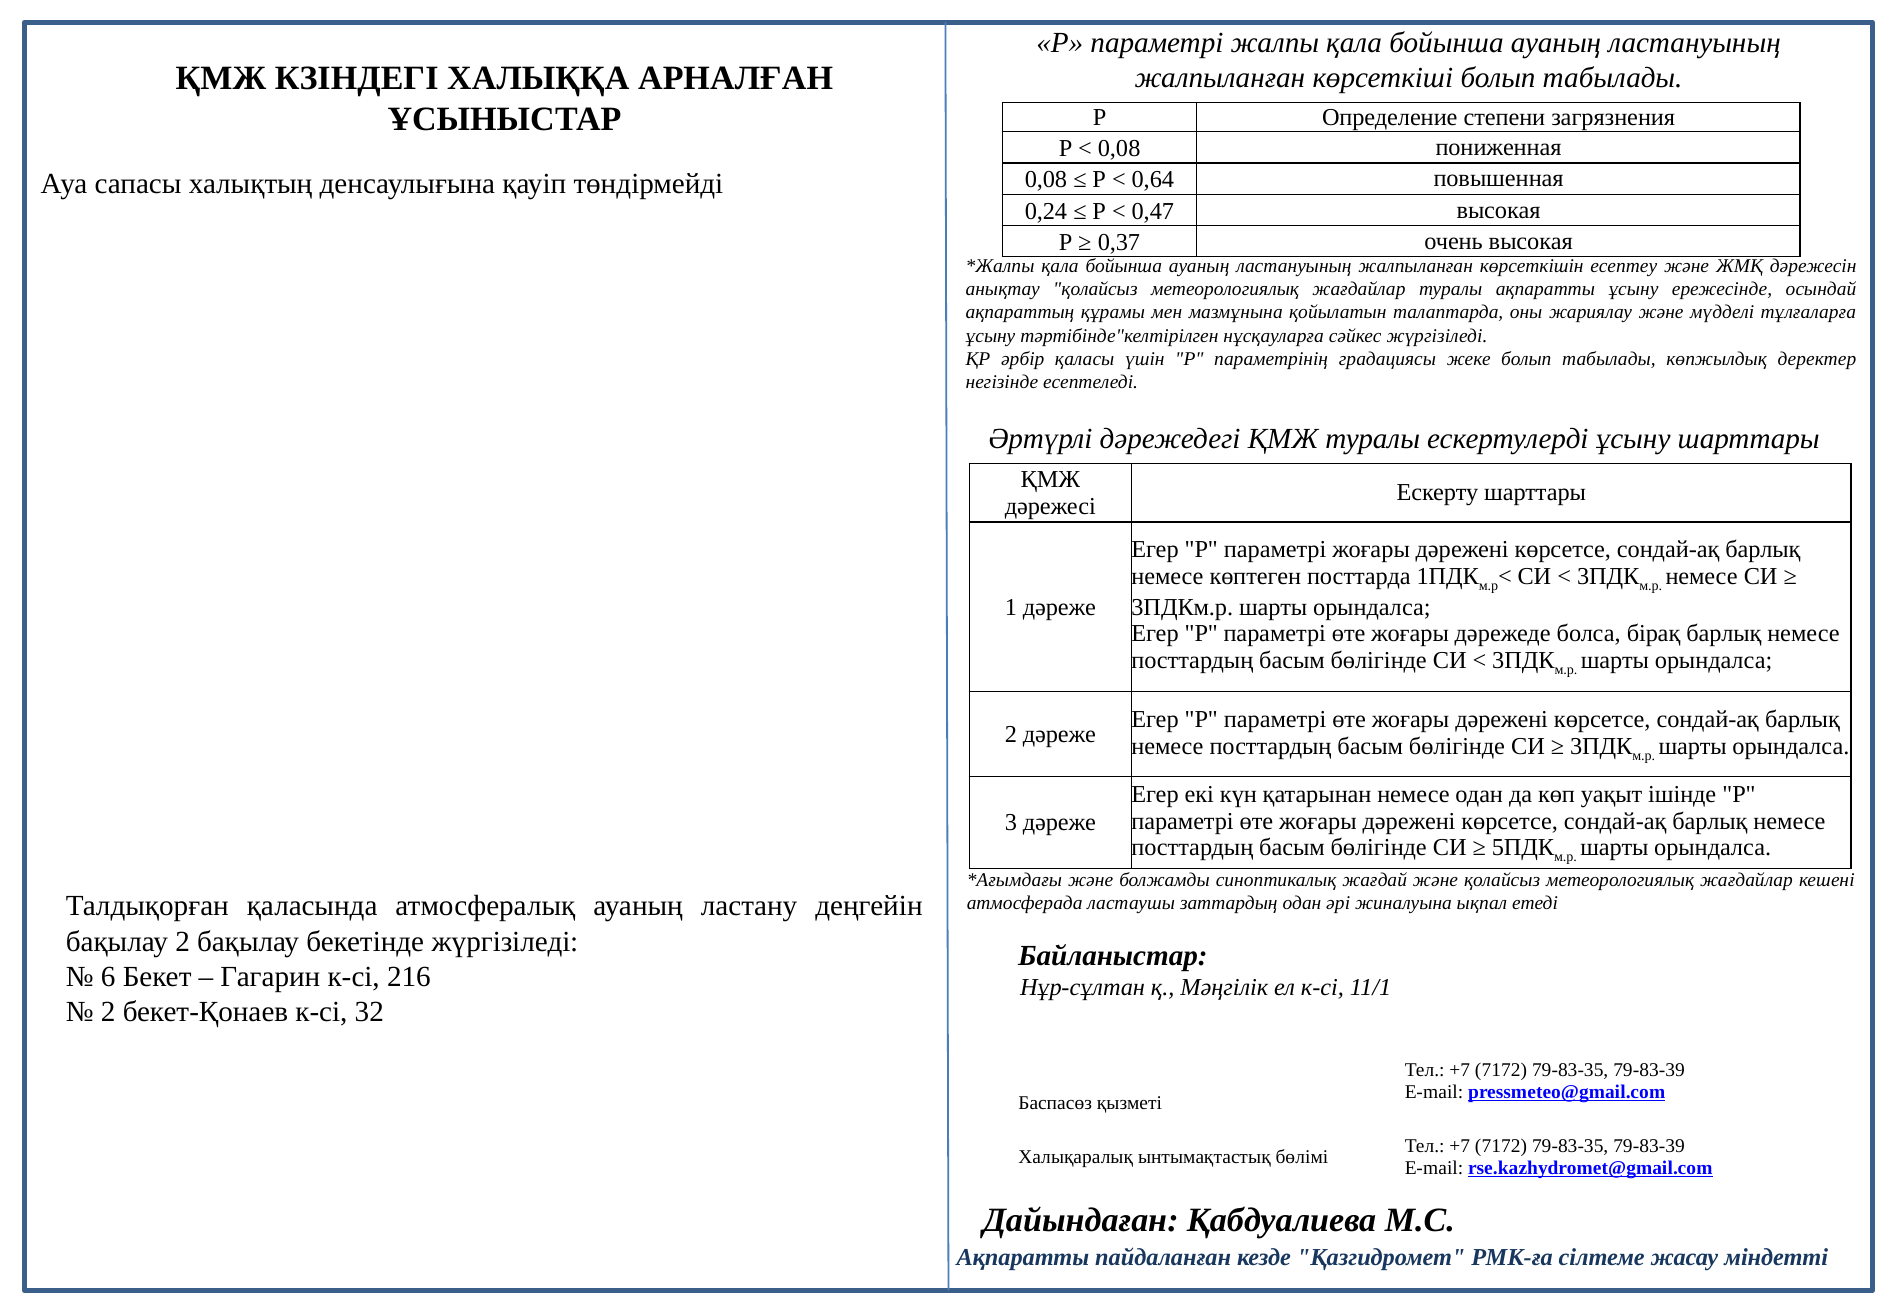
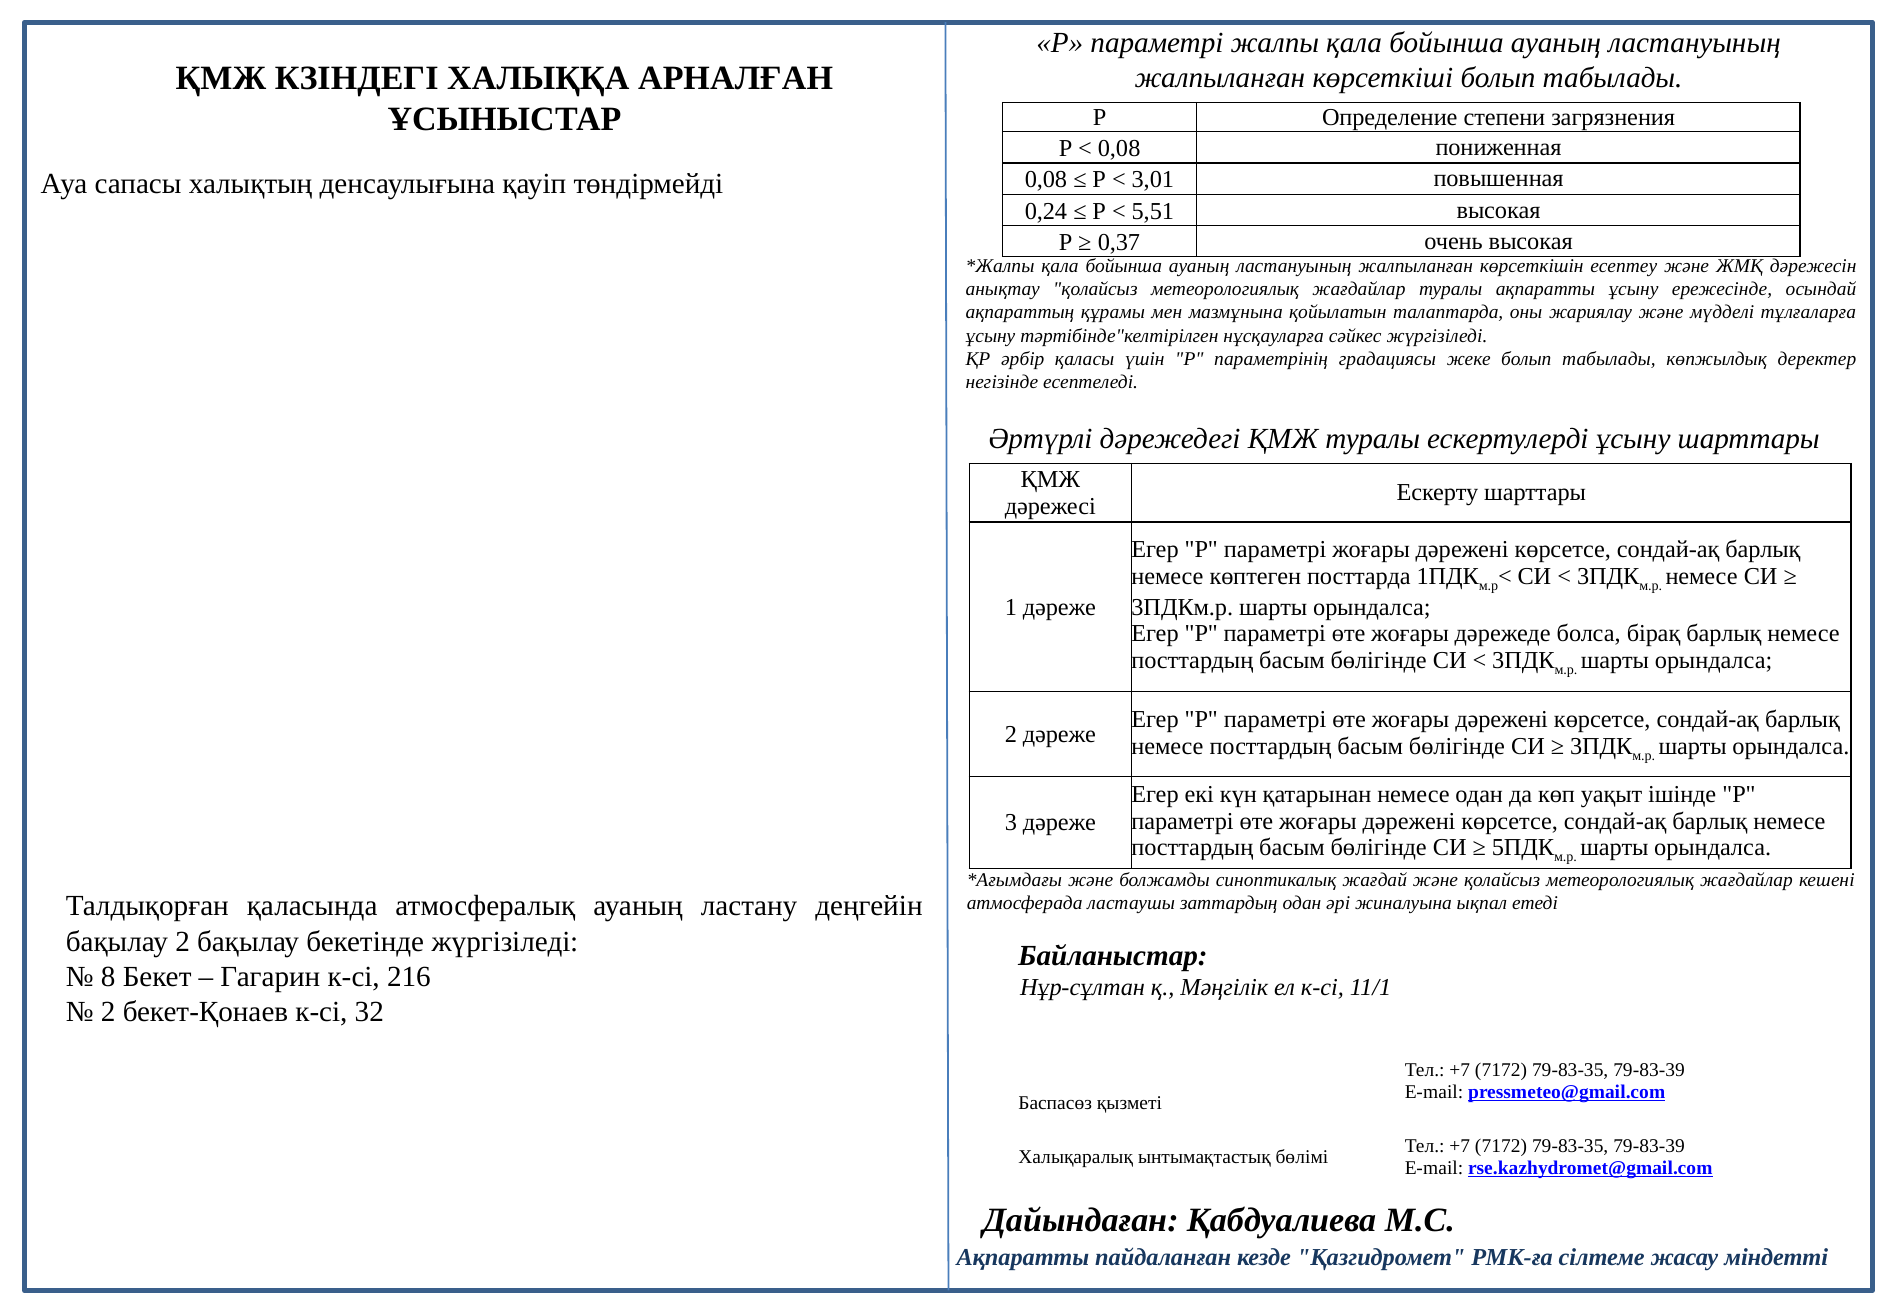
0,64: 0,64 -> 3,01 (1153, 180)
0,47: 0,47 -> 5,51 (1153, 211)
6: 6 -> 8 (108, 977)
